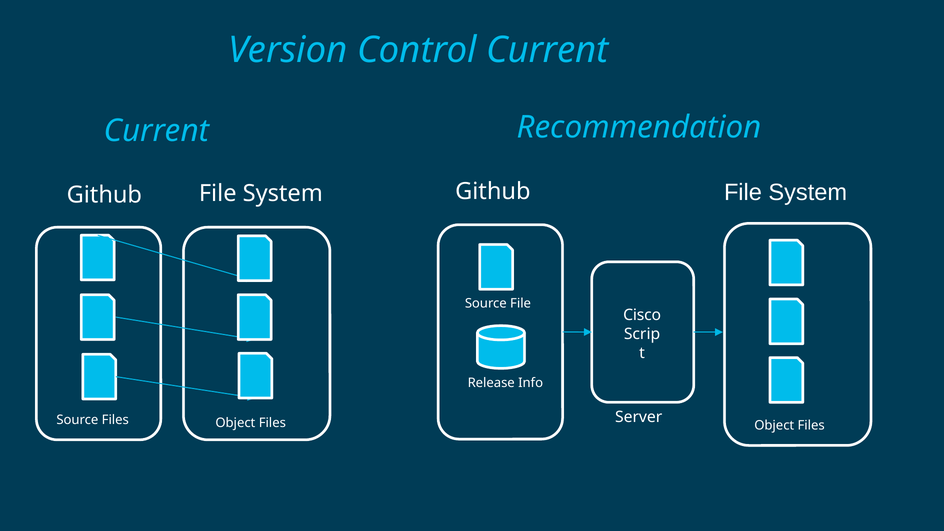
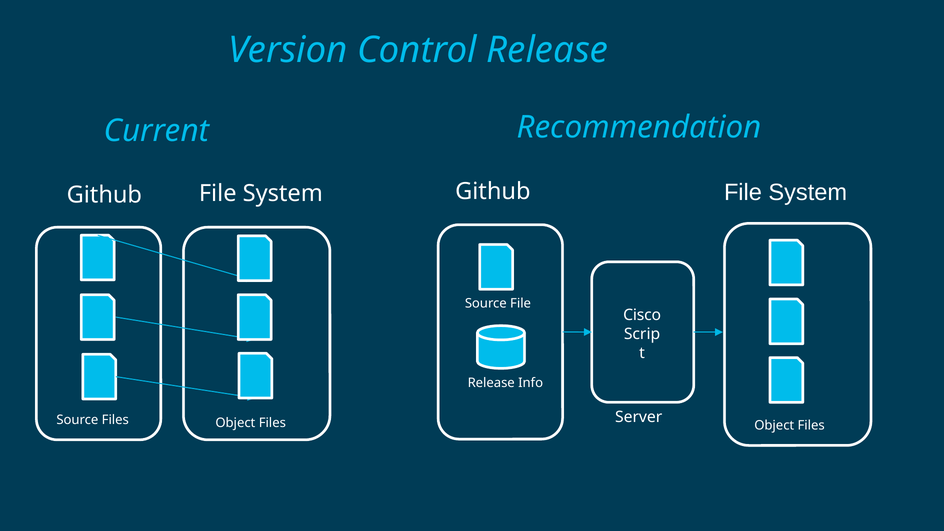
Control Current: Current -> Release (547, 50)
